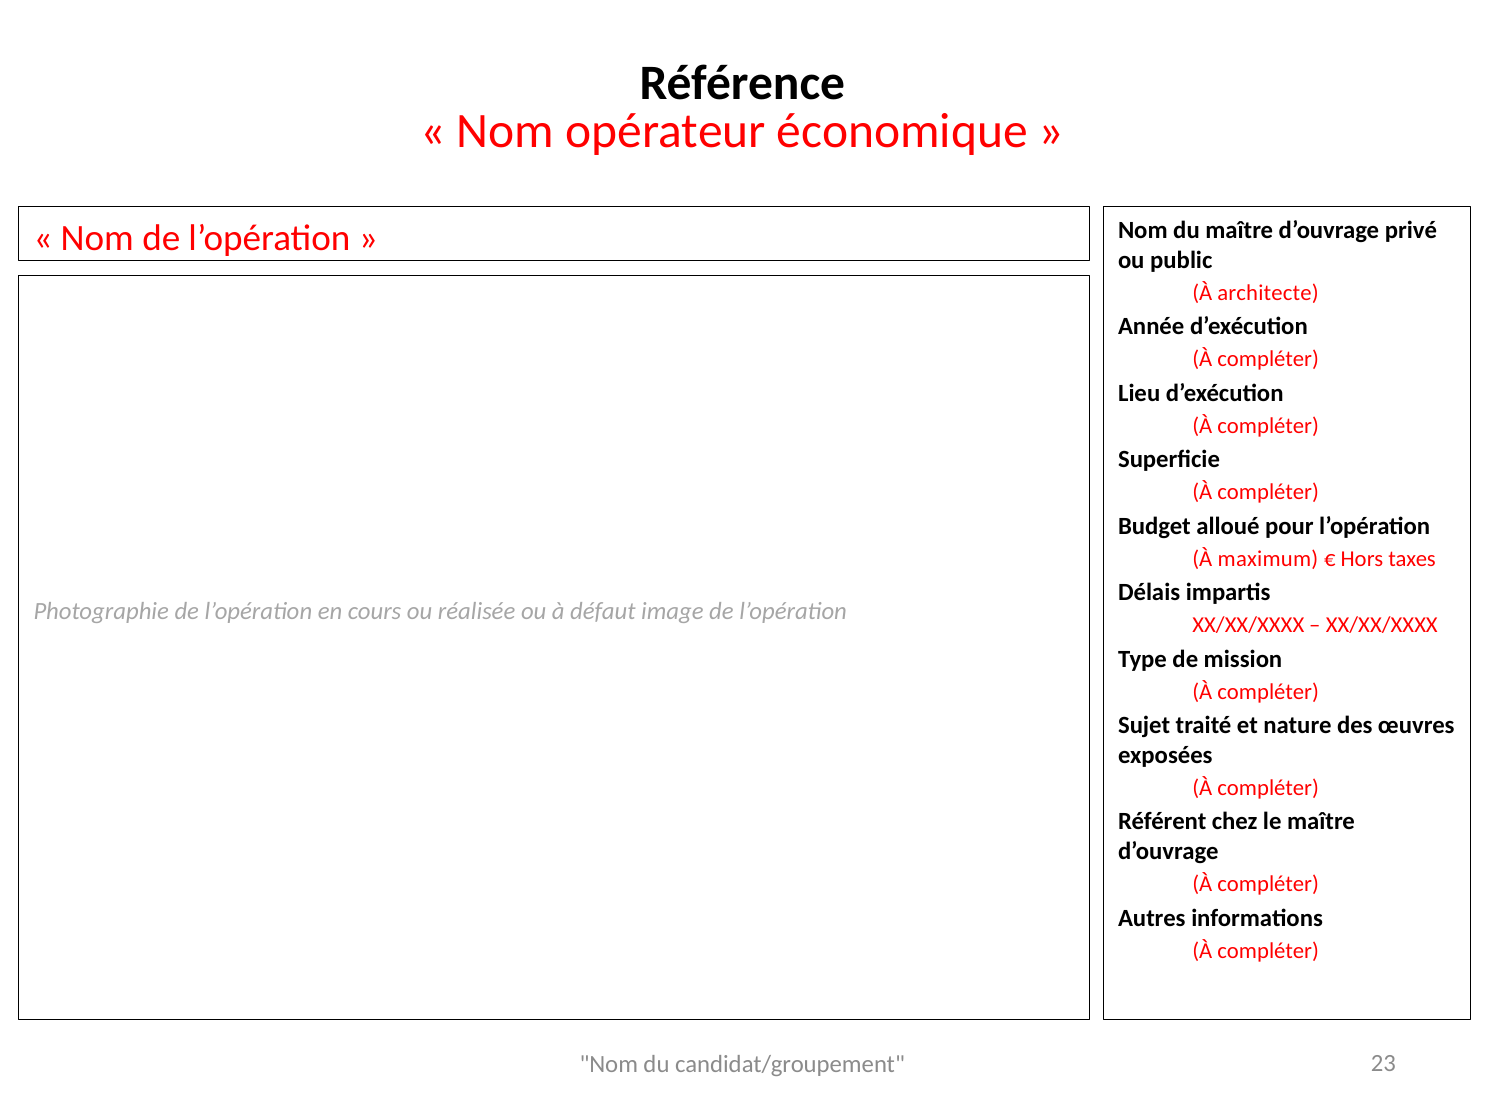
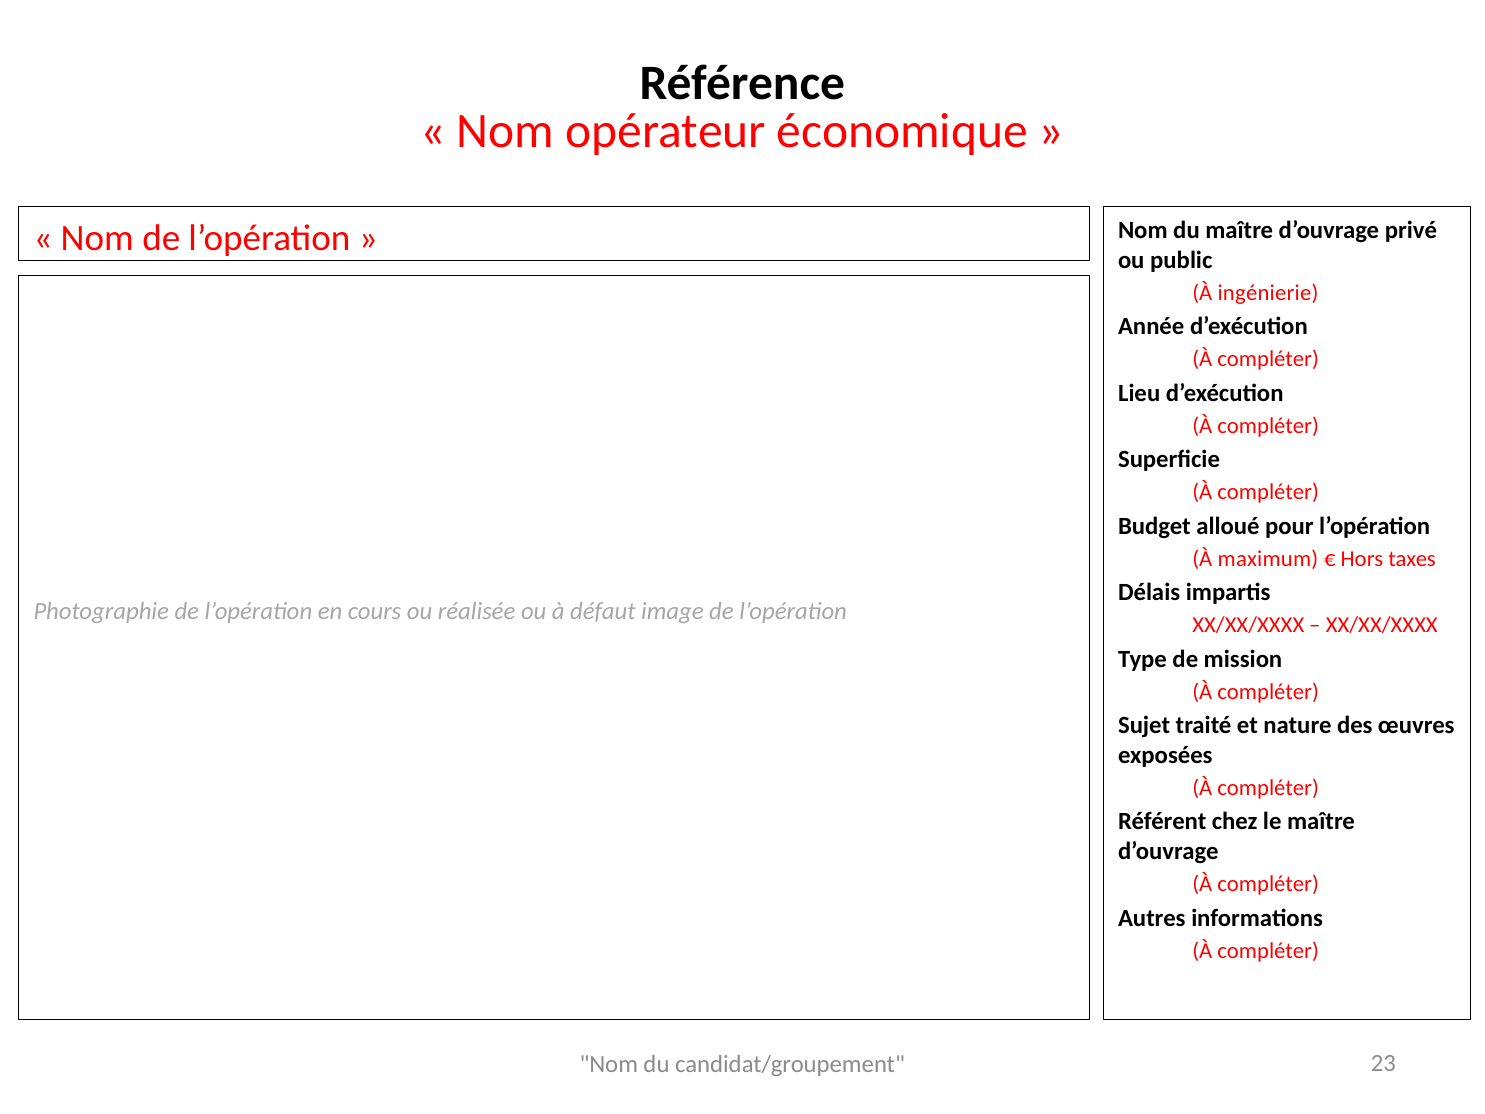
architecte: architecte -> ingénierie (1268, 293)
